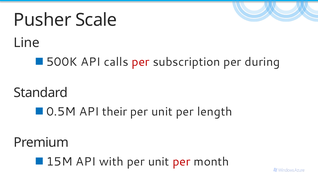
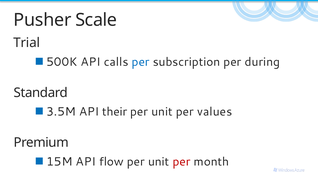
Line: Line -> Trial (27, 43)
per colour: red -> blue (141, 62)
0.5M: 0.5M -> 3.5M (61, 112)
length: length -> values (215, 112)
with: with -> flow (111, 162)
